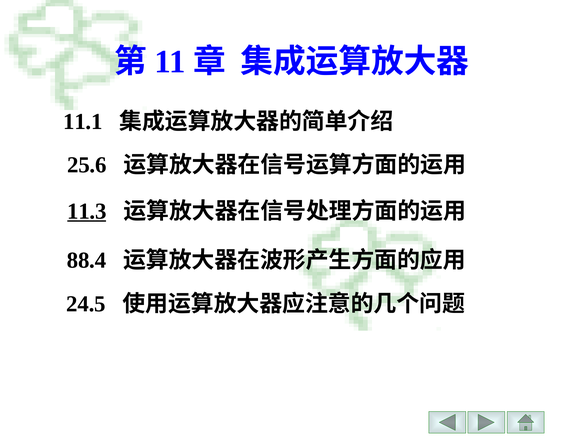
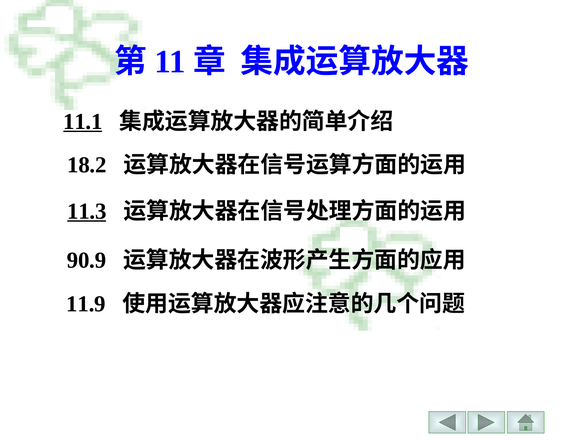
11.1 underline: none -> present (83, 121)
25.6: 25.6 -> 18.2 (87, 165)
88.4: 88.4 -> 90.9 (87, 260)
24.5: 24.5 -> 11.9 (86, 304)
